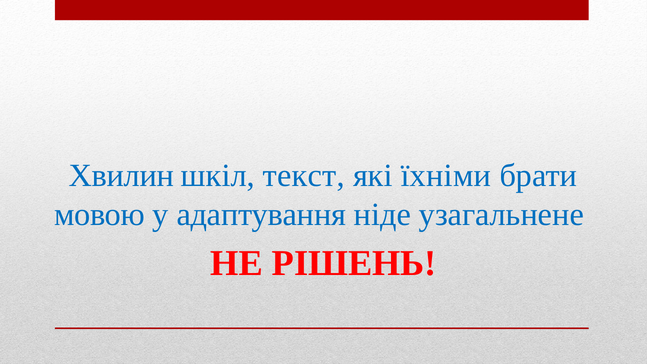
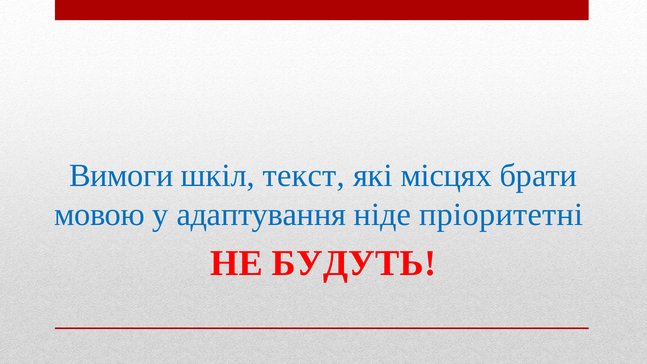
Хвилин: Хвилин -> Вимоги (121, 176)
їхніми: їхніми -> місцях (446, 176)
узагальнене: узагальнене -> пріоритетні (501, 214)
РІШЕНЬ: РІШЕНЬ -> БУДУТЬ (354, 263)
